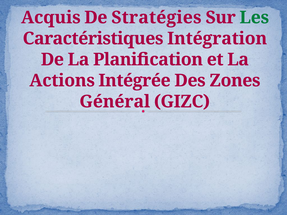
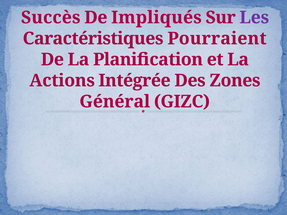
Acquis: Acquis -> Succès (51, 18)
Stratégies: Stratégies -> Impliqués (156, 18)
Les colour: green -> purple (254, 18)
Intégration: Intégration -> Pourraient (217, 39)
